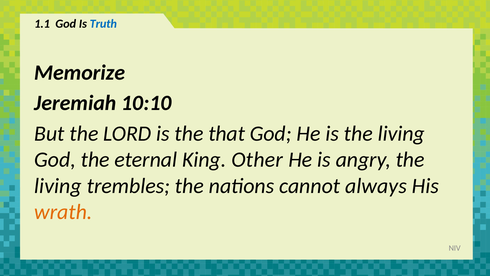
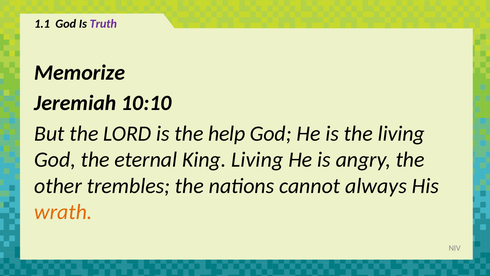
Truth colour: blue -> purple (103, 24)
that: that -> help (227, 134)
King Other: Other -> Living (257, 160)
living: living -> other (58, 186)
